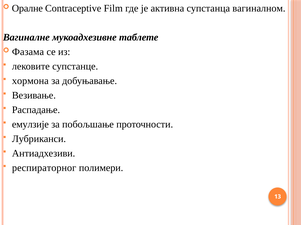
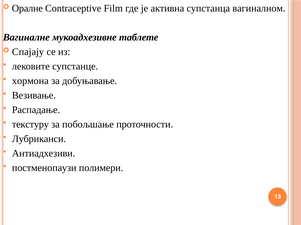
Фазама: Фазама -> Спајају (28, 52)
емулзије: емулзије -> текстуру (30, 125)
респираторног: респираторног -> постменопаузи (44, 168)
